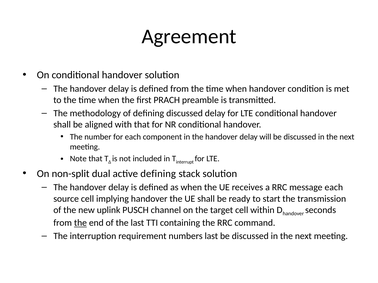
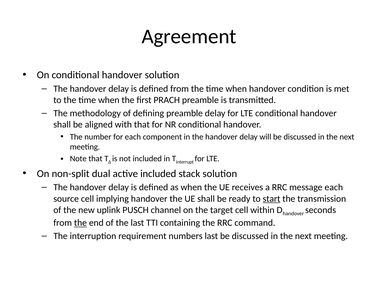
defining discussed: discussed -> preamble (185, 113)
active defining: defining -> included (158, 174)
start underline: none -> present (272, 199)
